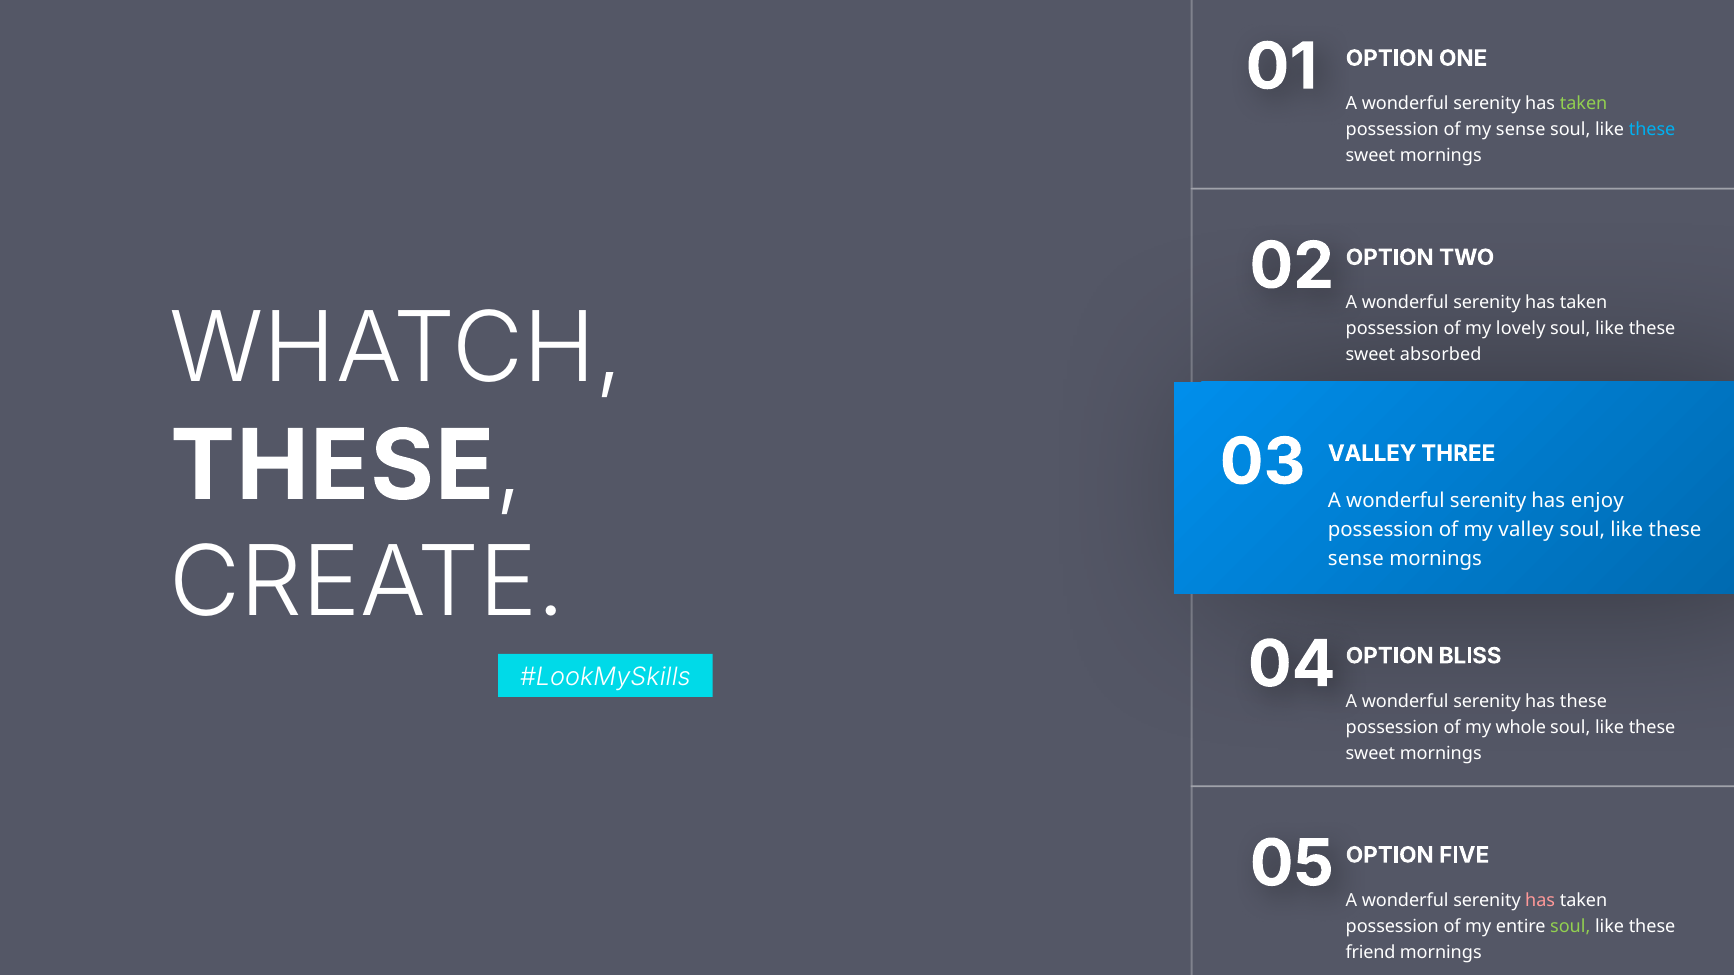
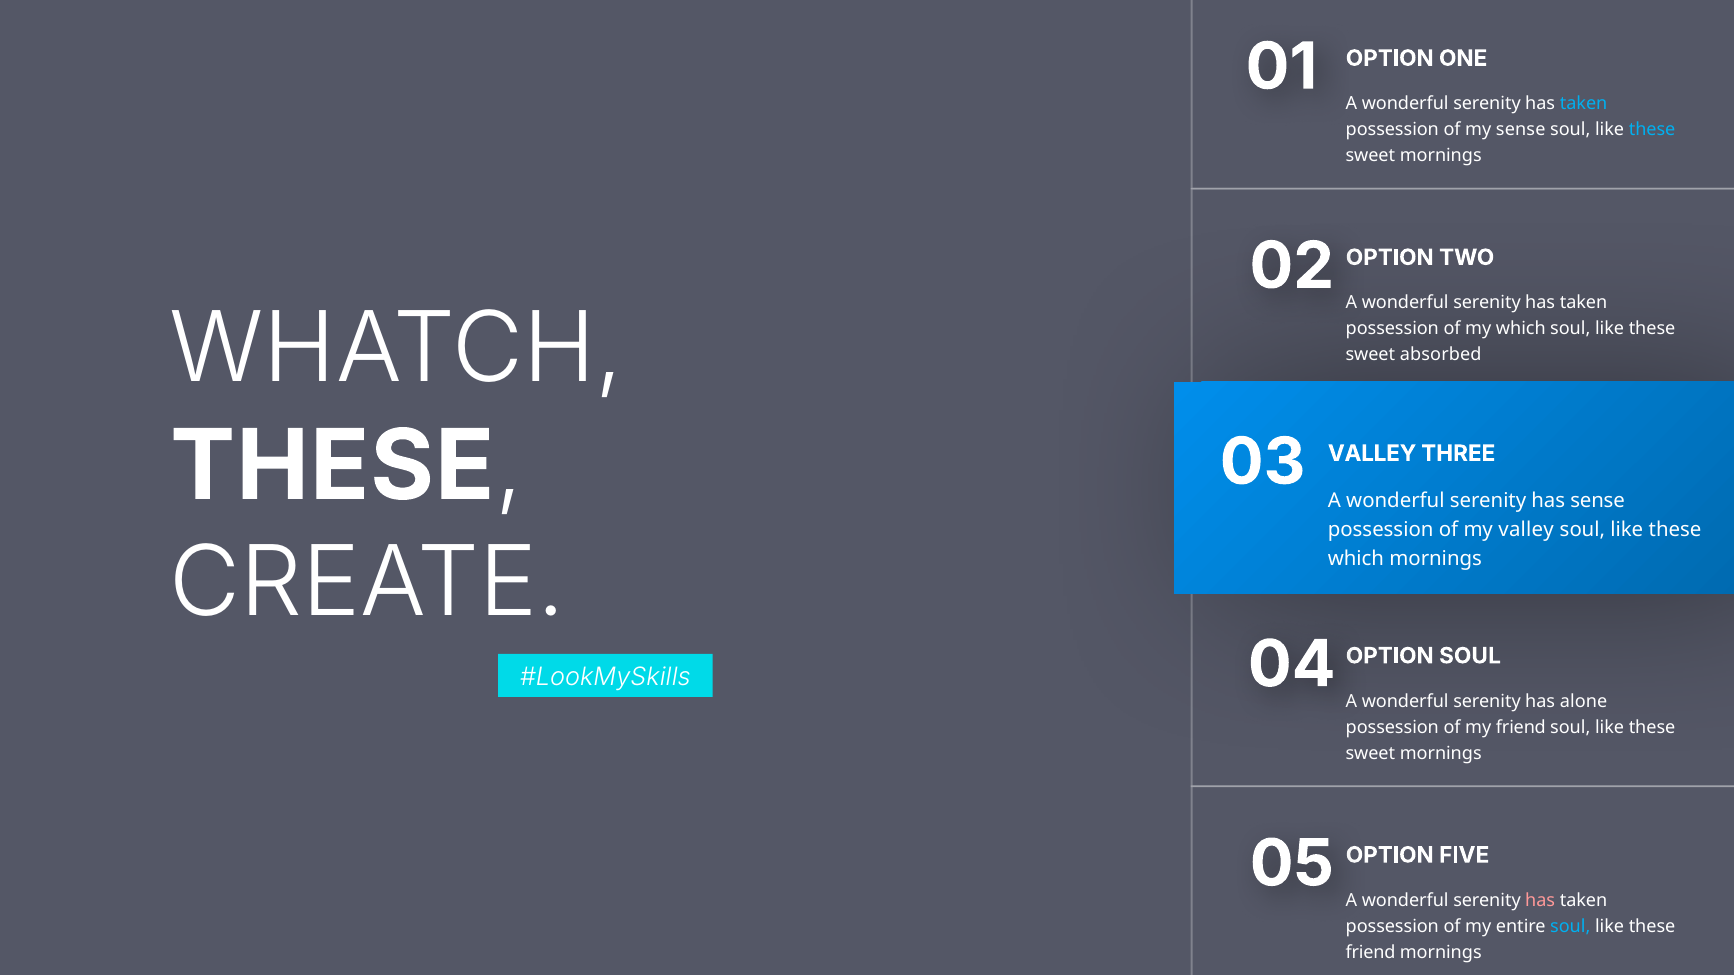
taken colour: light green -> light blue (1584, 104)
my lovely: lovely -> which (1521, 329)
has enjoy: enjoy -> sense (1598, 501)
sense: sense -> which (1356, 559)
BLISS: BLISS -> SOUL (1470, 656)
has these: these -> alone (1584, 701)
my whole: whole -> friend (1521, 727)
soul colour: light green -> light blue (1570, 927)
